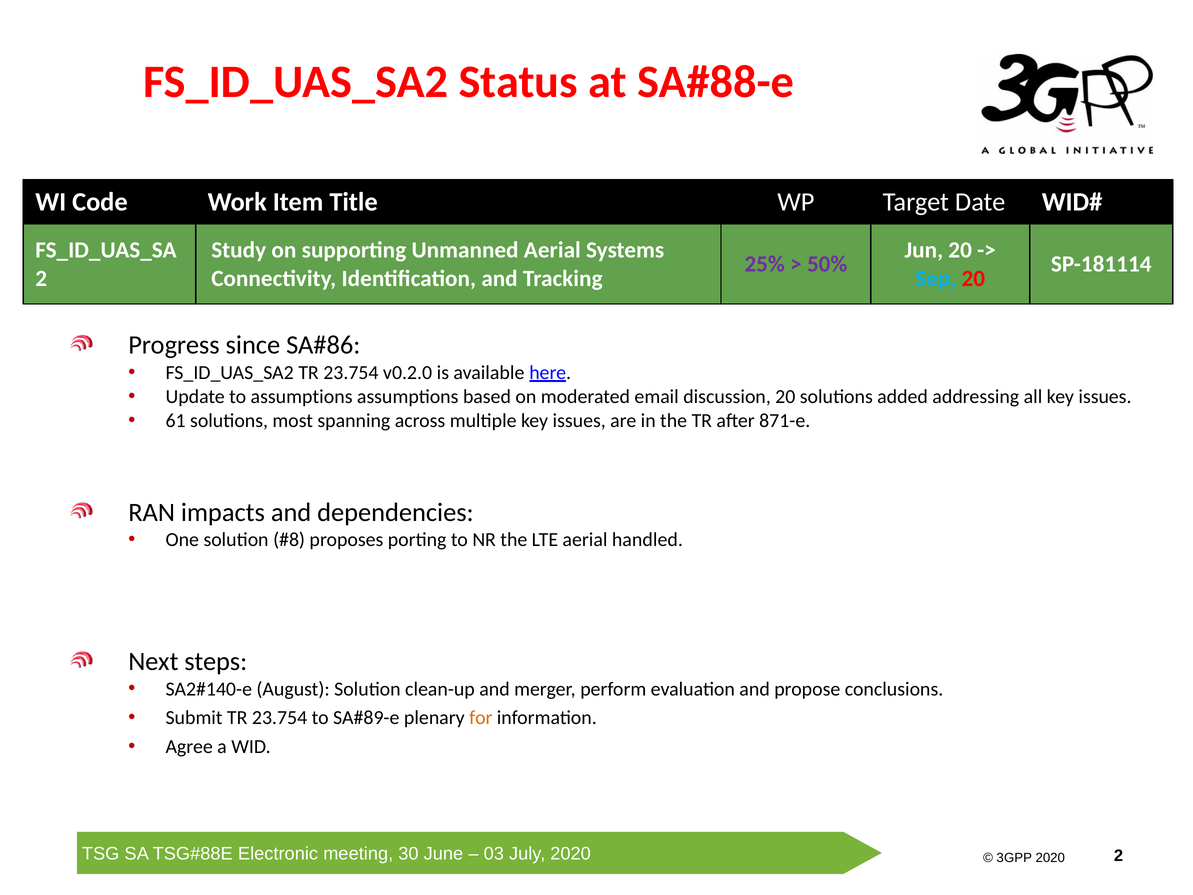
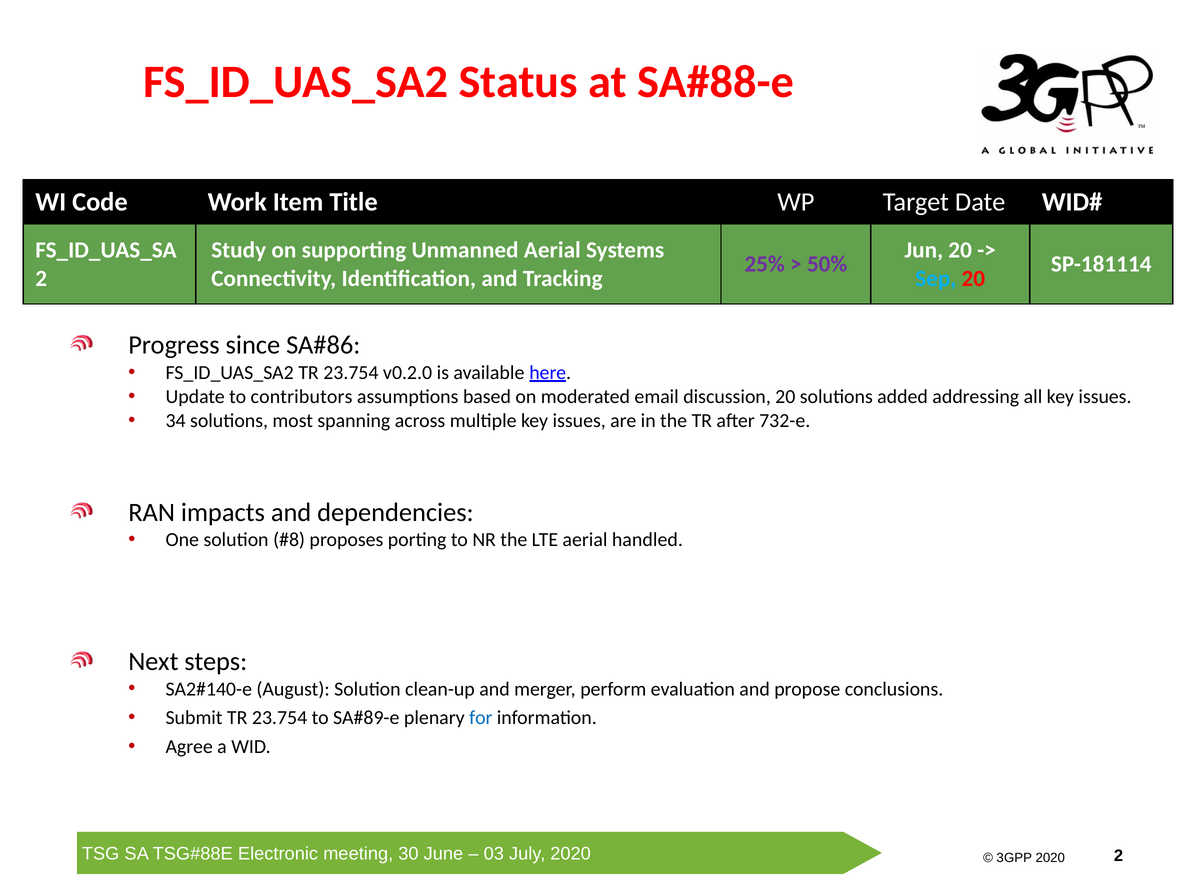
to assumptions: assumptions -> contributors (302, 397)
61: 61 -> 34 (176, 420)
871-e: 871-e -> 732-e (785, 420)
for colour: orange -> blue (481, 718)
